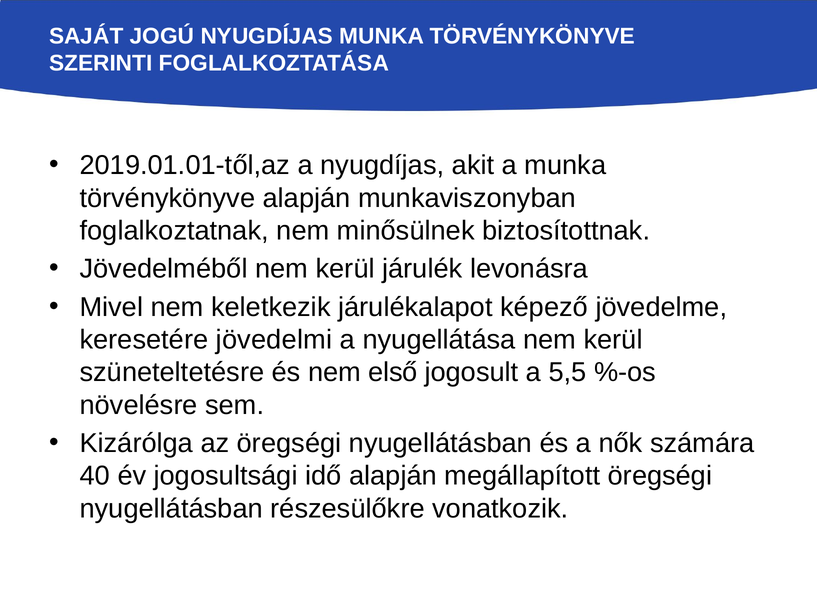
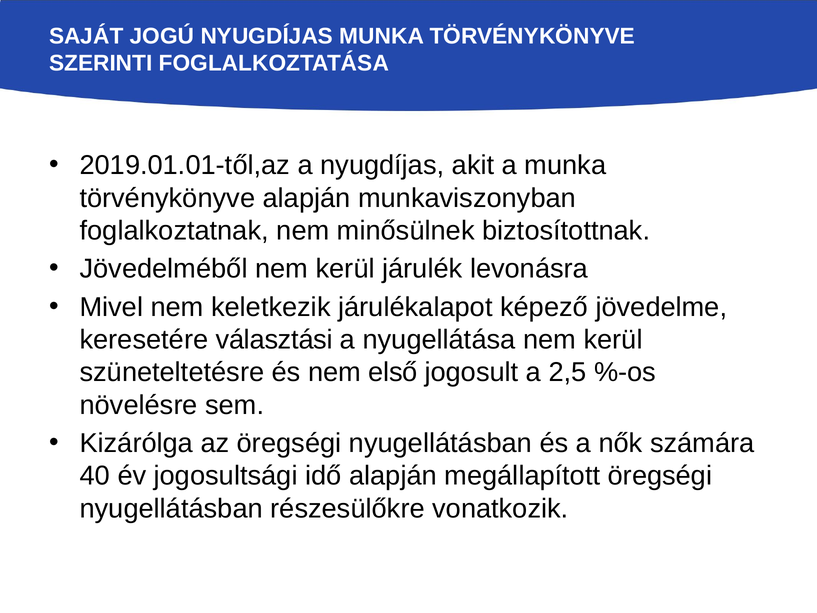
jövedelmi: jövedelmi -> választási (274, 340)
5,5: 5,5 -> 2,5 (568, 372)
